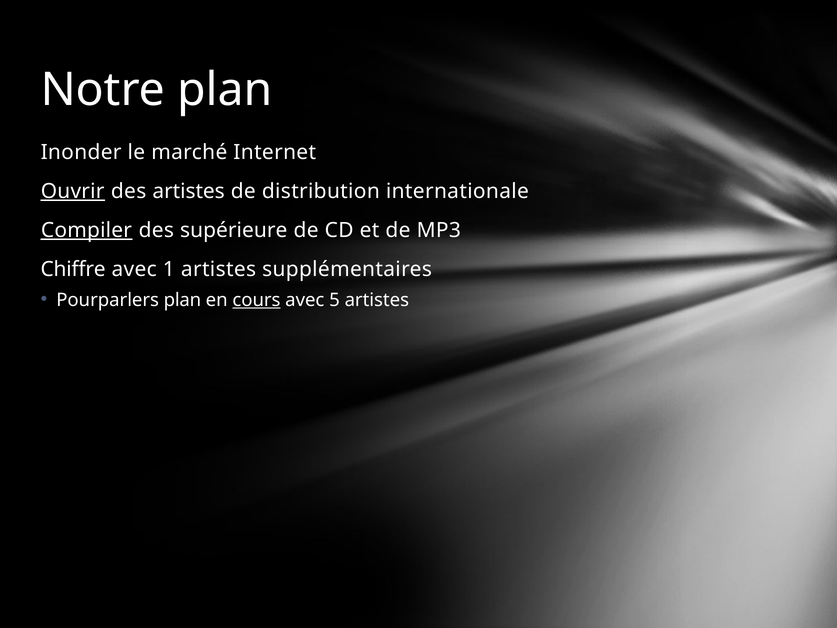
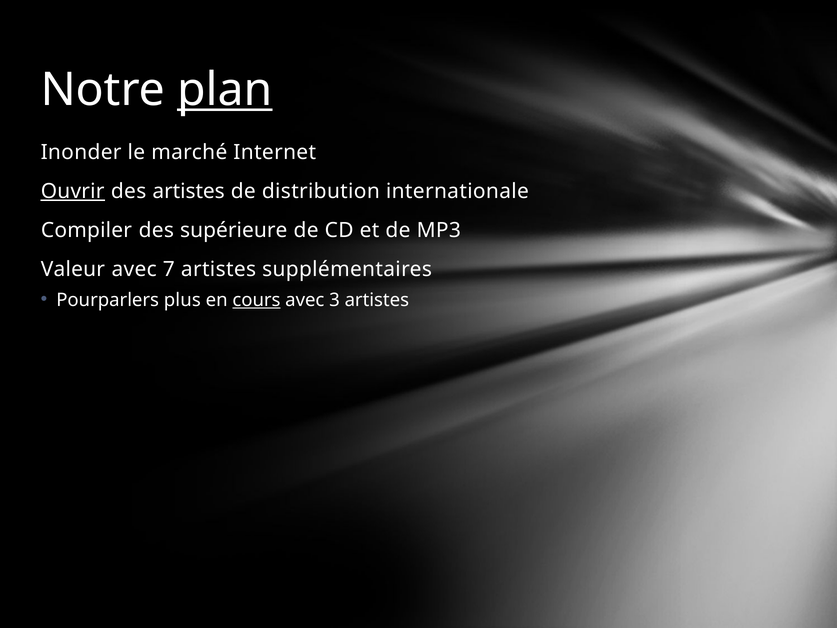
plan underline: none -> present (225, 90)
Compiler underline: present -> none (86, 230)
Chiffre: Chiffre -> Valeur (73, 269)
1: 1 -> 7 (169, 269)
Pourparlers plan: plan -> plus (182, 300)
5: 5 -> 3 (335, 300)
